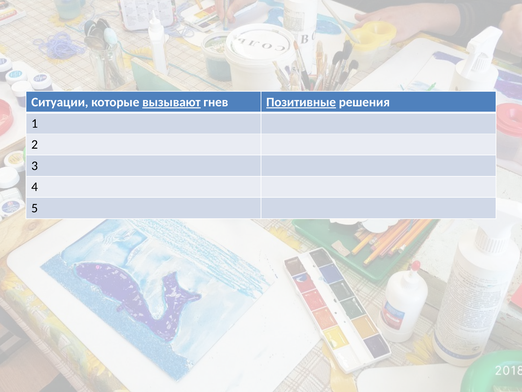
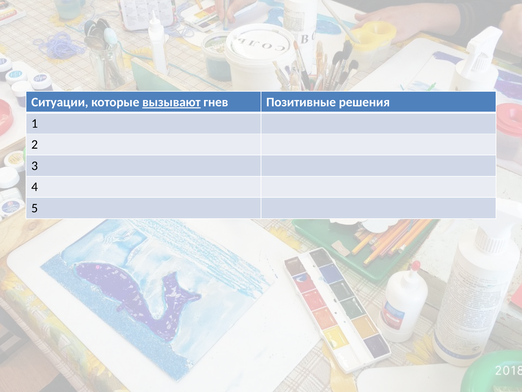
Позитивные underline: present -> none (301, 102)
